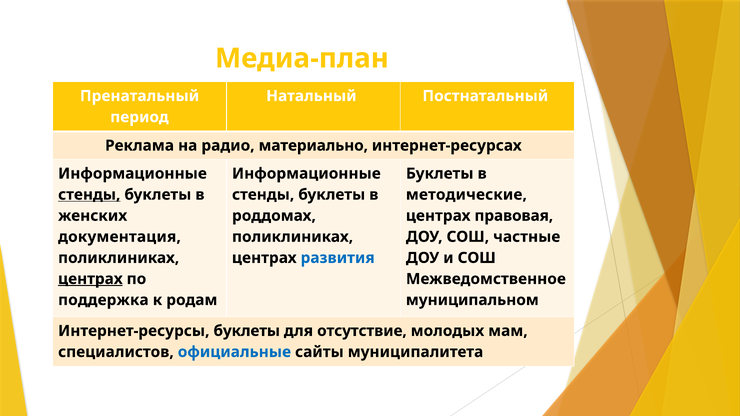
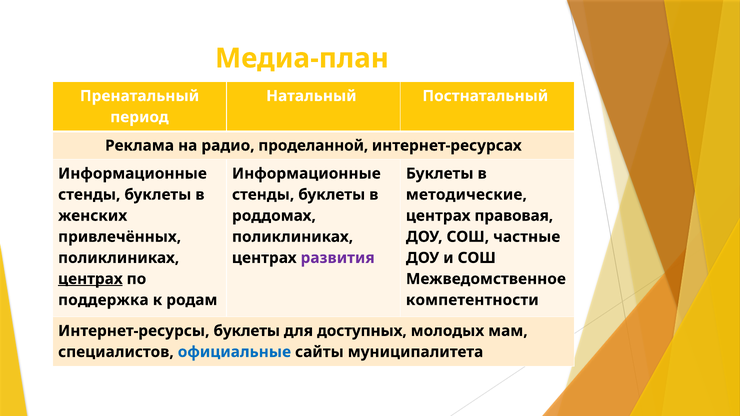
материально: материально -> проделанной (313, 146)
стенды underline: present -> none (89, 195)
документация: документация -> привлечённых (120, 237)
развития colour: blue -> purple (338, 258)
муниципальном: муниципальном -> компетентности (472, 300)
отсутствие: отсутствие -> доступных (362, 331)
